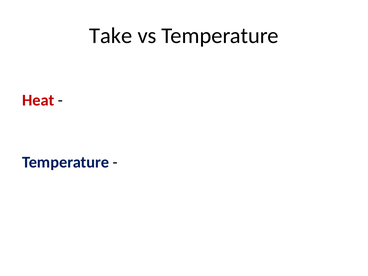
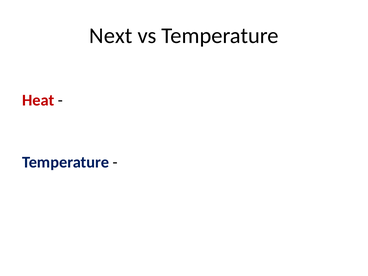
Take: Take -> Next (111, 36)
